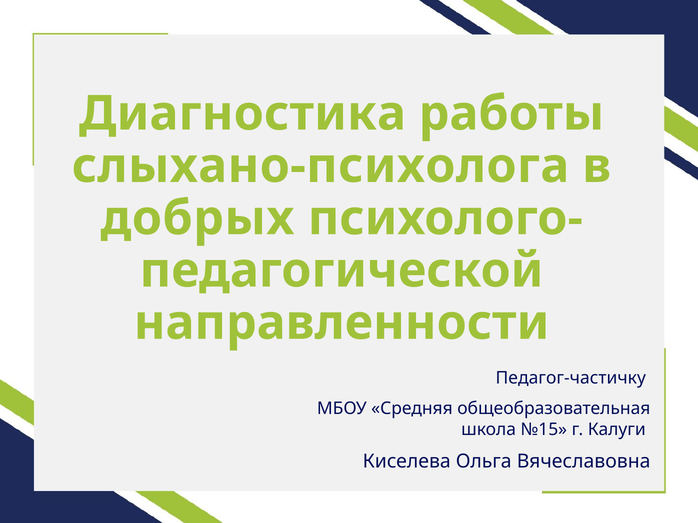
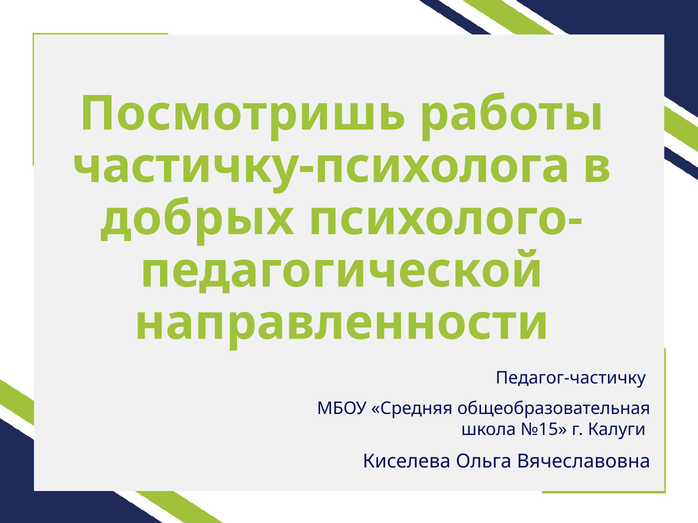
Диагностика: Диагностика -> Посмотришь (242, 114)
слыхано-психолога: слыхано-психолога -> частичку-психолога (321, 166)
